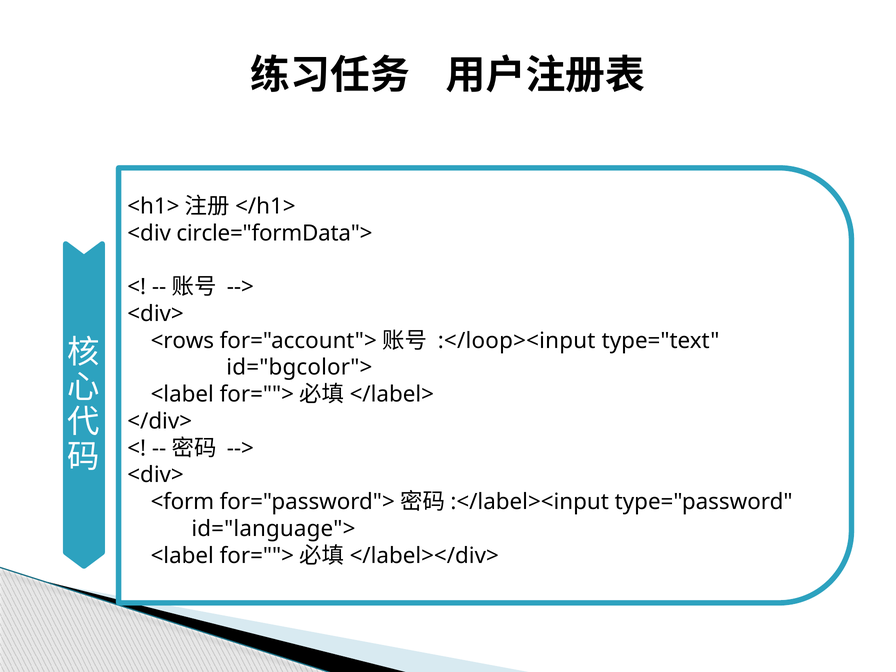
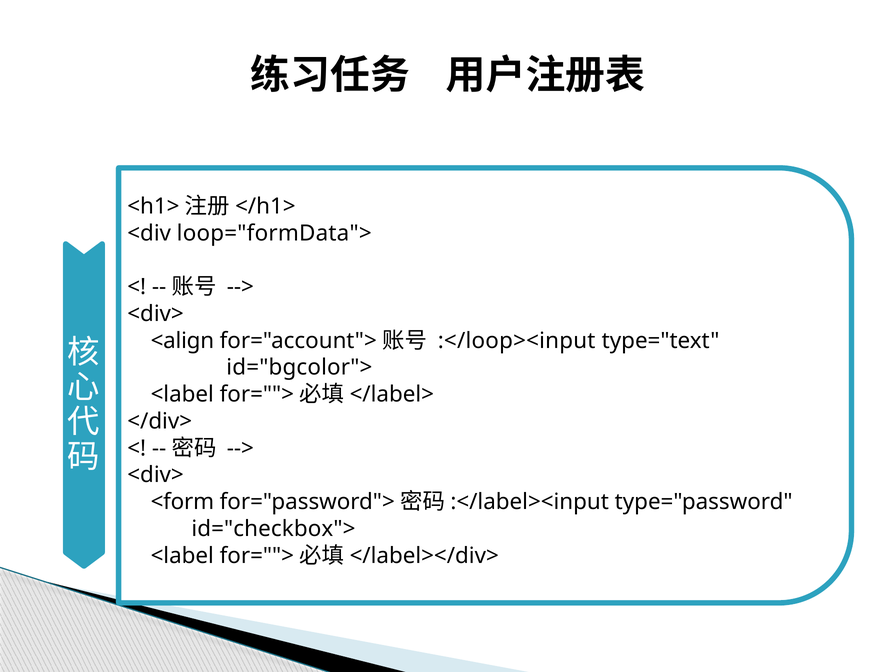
circle="formData">: circle="formData"> -> loop="formData"> (274, 233)
<rows: <rows -> <align (182, 341)
id="language">: id="language"> -> id="checkbox"> (273, 529)
